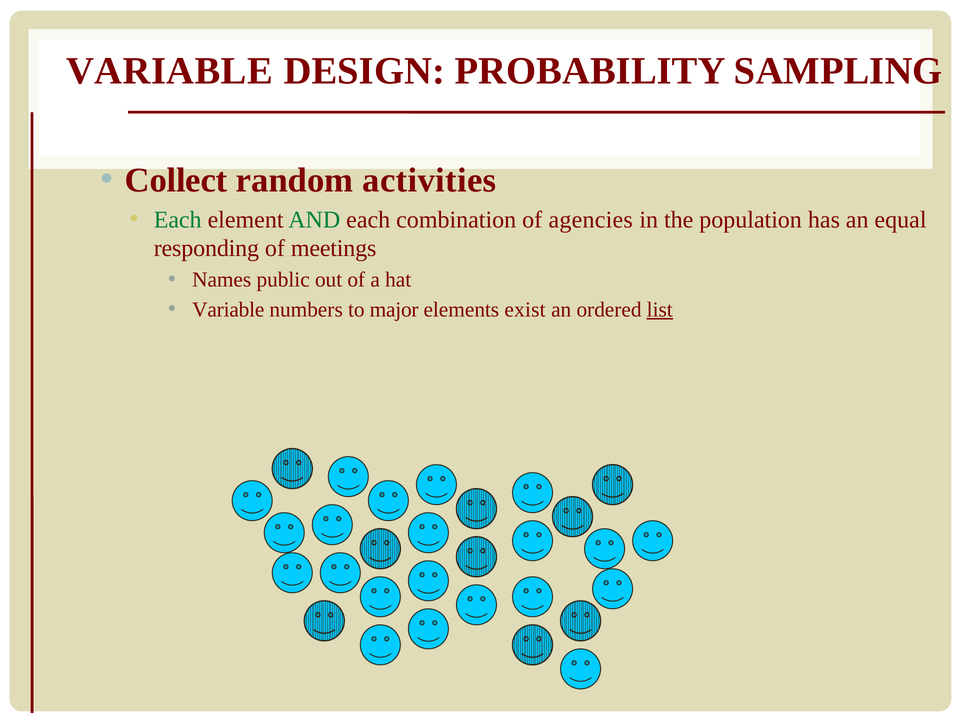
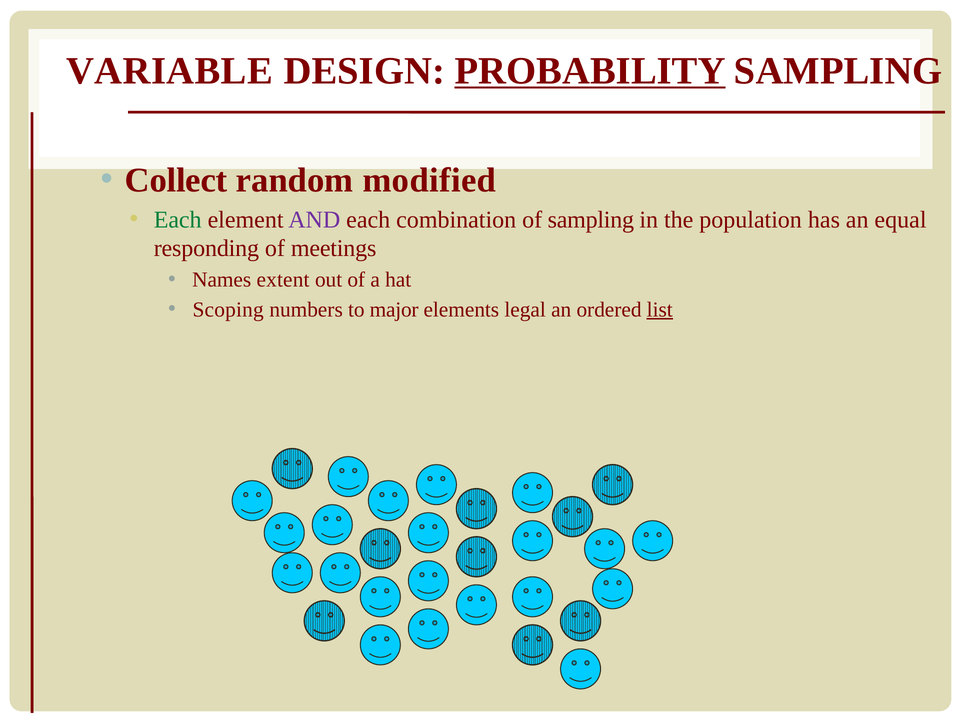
PROBABILITY underline: none -> present (590, 71)
activities: activities -> modified (429, 180)
AND colour: green -> purple (314, 219)
of agencies: agencies -> sampling (591, 219)
public: public -> extent (283, 280)
Variable: Variable -> Scoping (228, 310)
exist: exist -> legal (525, 310)
